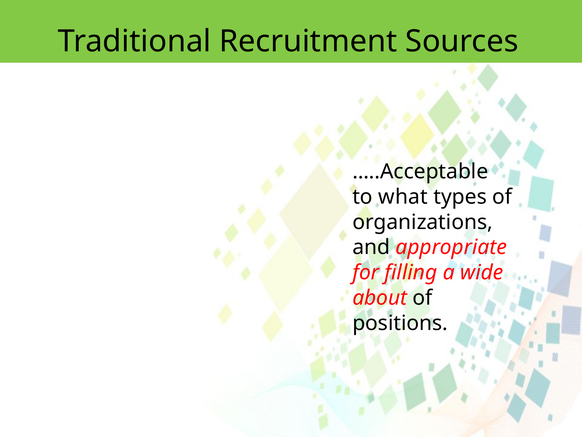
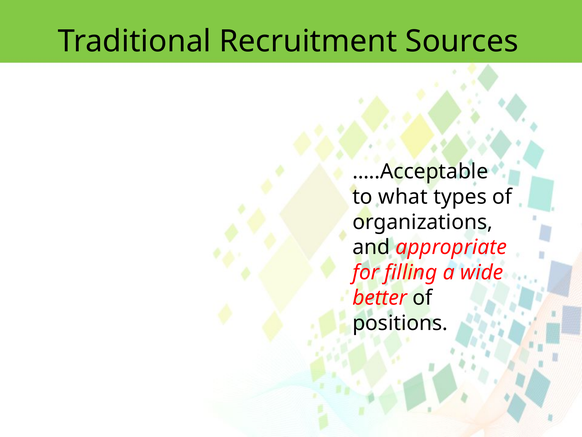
about: about -> better (380, 298)
